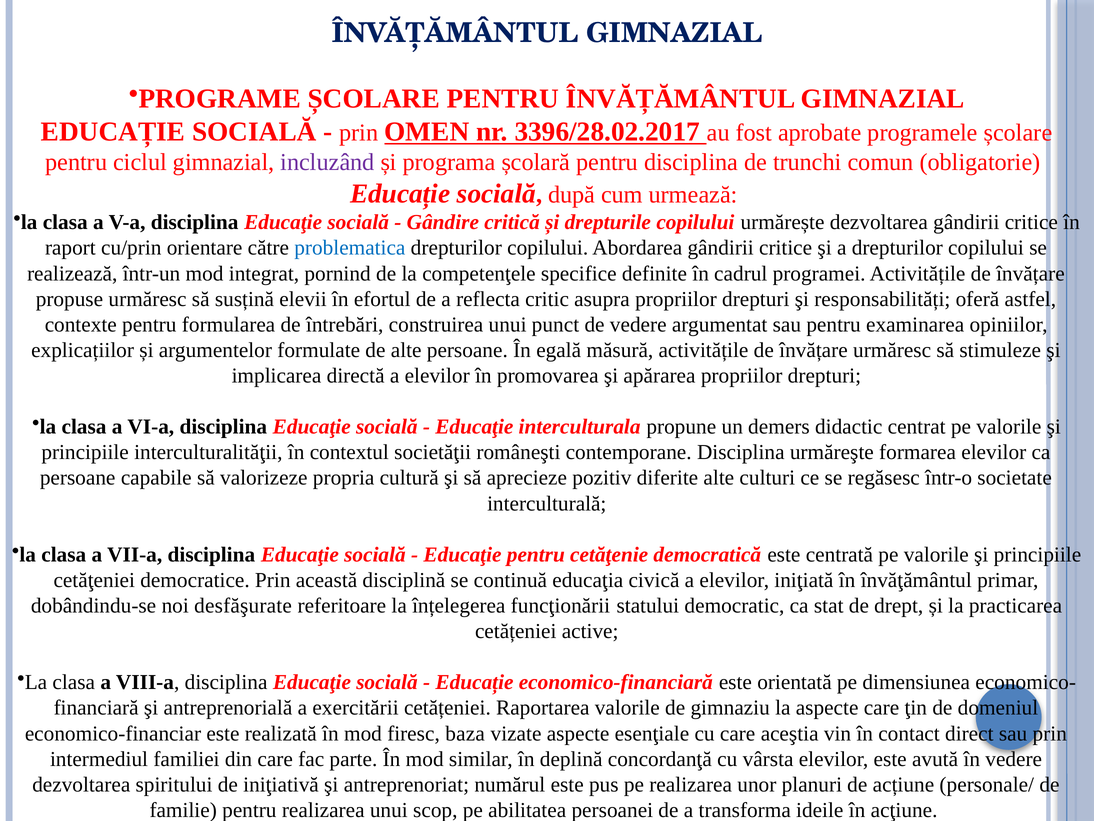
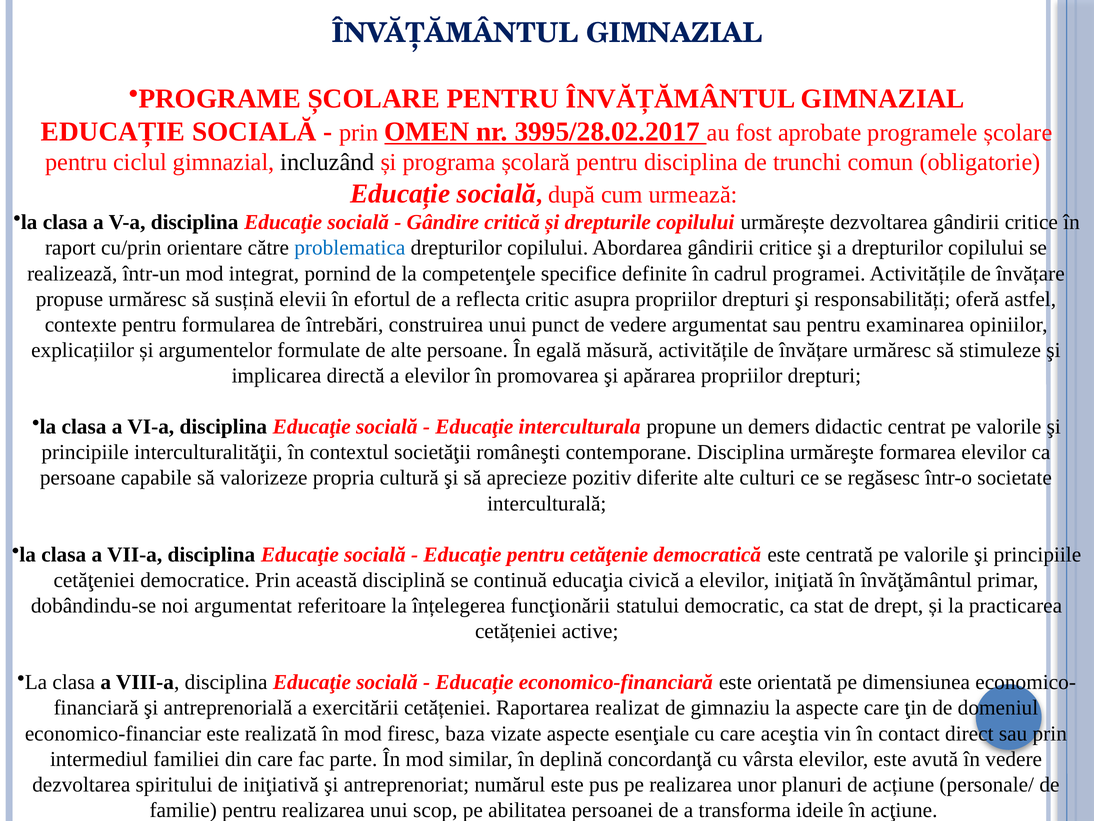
3396/28.02.2017: 3396/28.02.2017 -> 3995/28.02.2017 (607, 132)
incluzând colour: purple -> black (328, 162)
noi desfăşurate: desfăşurate -> argumentat (243, 605)
Raportarea valorile: valorile -> realizat (627, 708)
